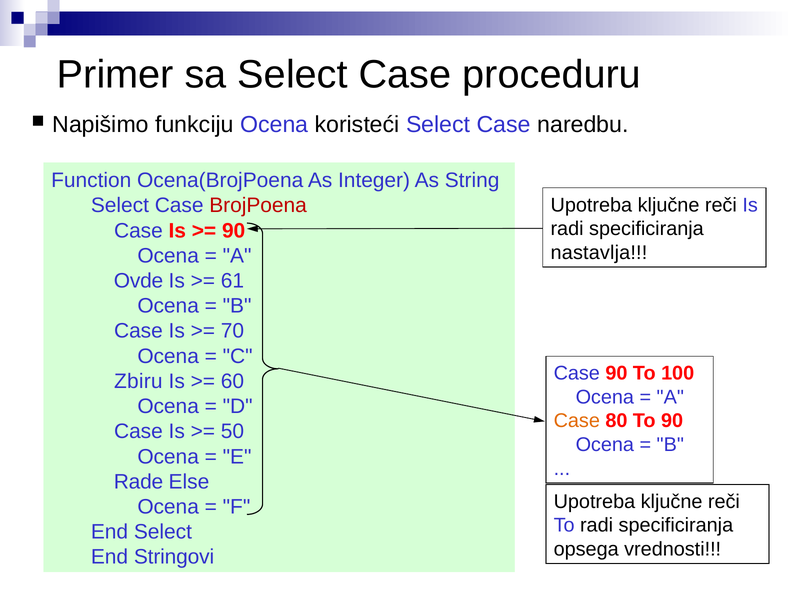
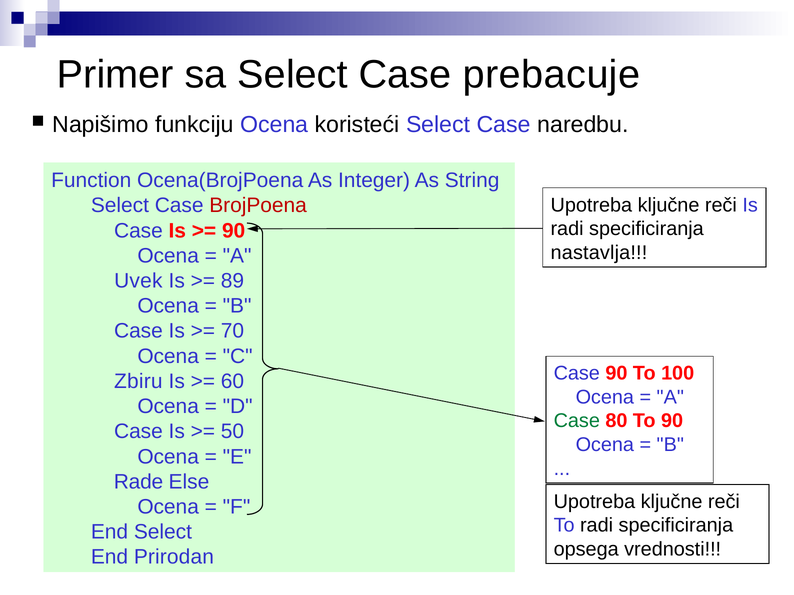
proceduru: proceduru -> prebacuje (552, 75)
Ovde: Ovde -> Uvek (138, 281)
61: 61 -> 89 (232, 281)
Case colour: orange -> green (577, 421)
Stringovi: Stringovi -> Prirodan (174, 558)
